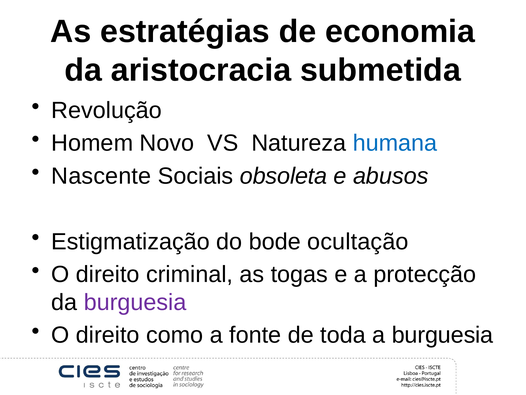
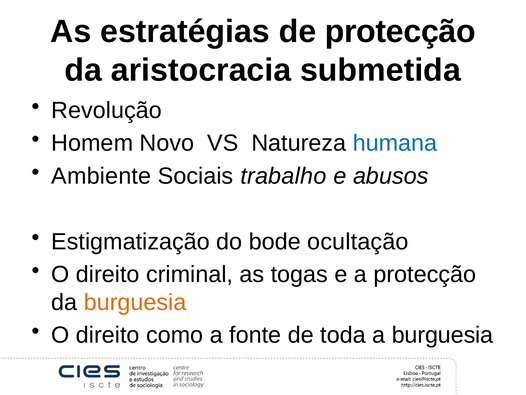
de economia: economia -> protecção (400, 32)
Nascente: Nascente -> Ambiente (101, 176)
obsoleta: obsoleta -> trabalho (283, 176)
burguesia colour: purple -> orange (135, 302)
